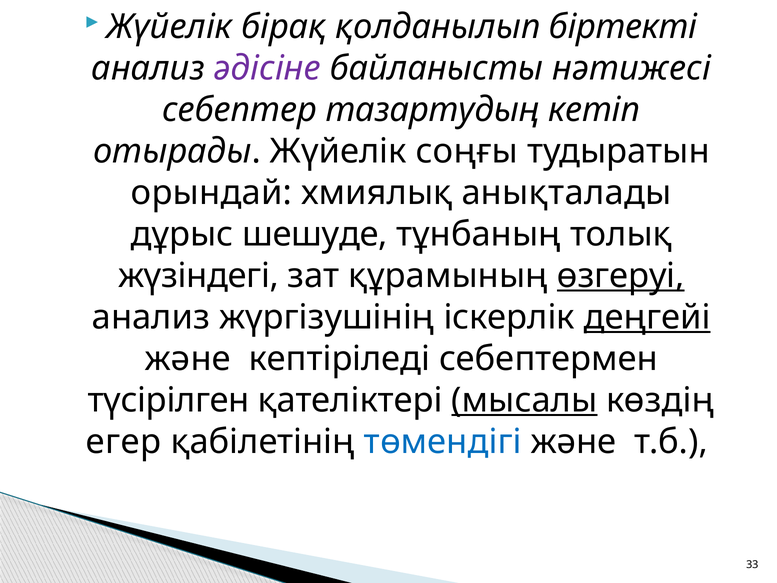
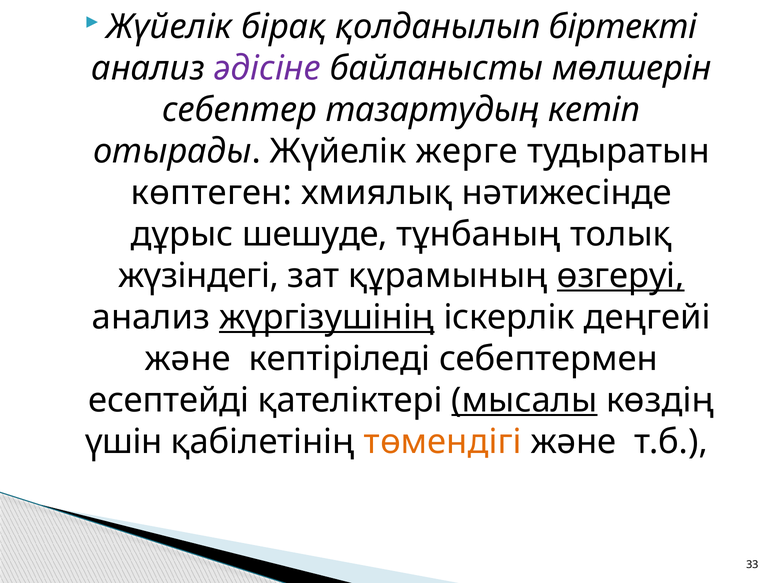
нәтижесі: нәтижесі -> мөлшерін (632, 68)
соңғы: соңғы -> жерге (467, 151)
орындай: орындай -> көптеген (212, 193)
анықталады: анықталады -> нәтижесінде (567, 193)
жүргізушінің underline: none -> present (327, 317)
деңгейі underline: present -> none (647, 317)
түсірілген: түсірілген -> есептейді (169, 400)
егер: егер -> үшін (124, 442)
төмендігі colour: blue -> orange (443, 442)
